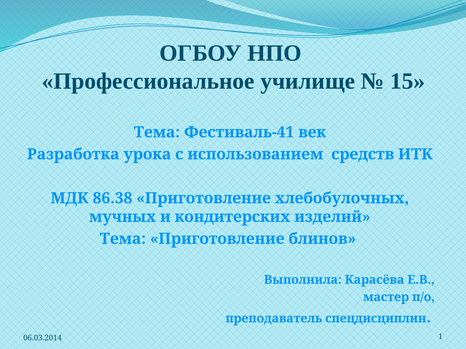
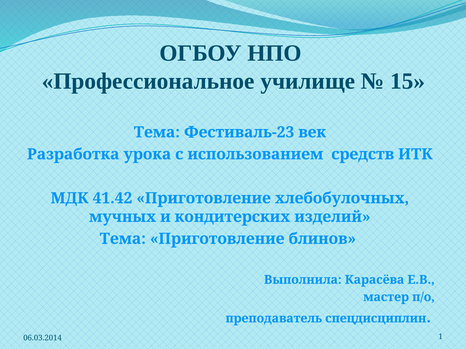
Фестиваль-41: Фестиваль-41 -> Фестиваль-23 (239, 132)
86.38: 86.38 -> 41.42 (112, 198)
